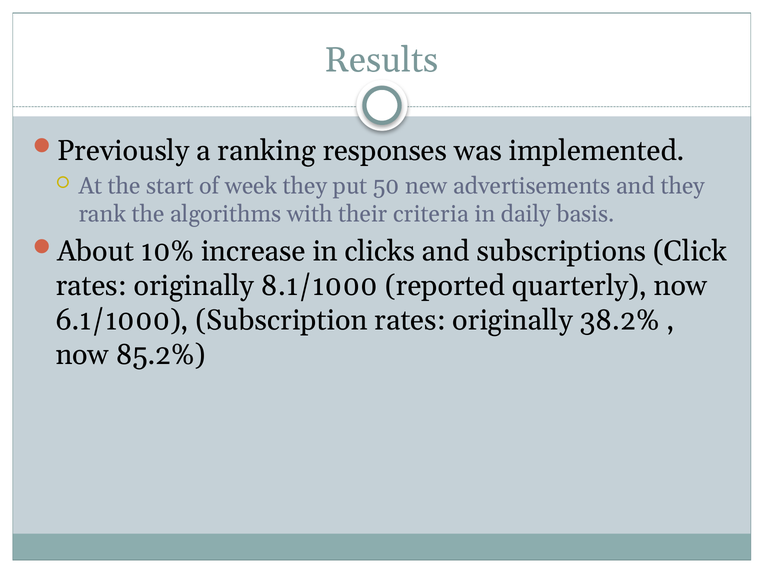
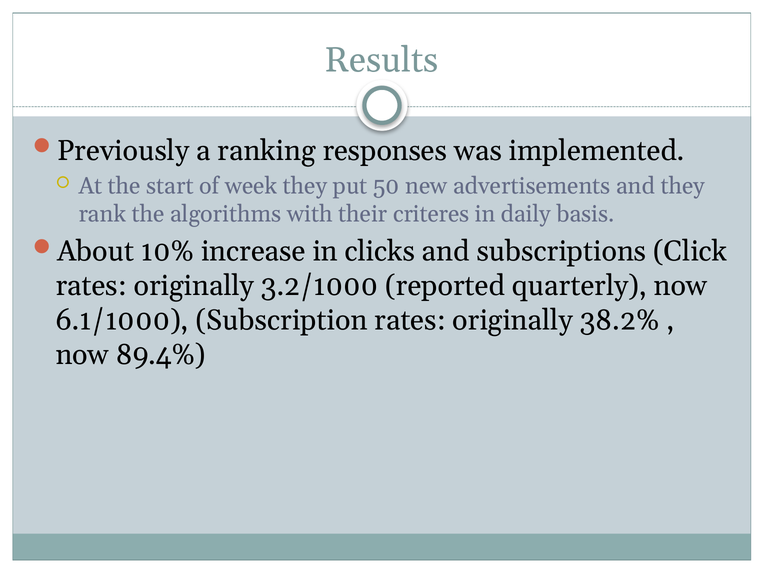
criteria: criteria -> criteres (431, 214)
8.1/1000: 8.1/1000 -> 3.2/1000 (320, 286)
85.2%: 85.2% -> 89.4% (161, 355)
